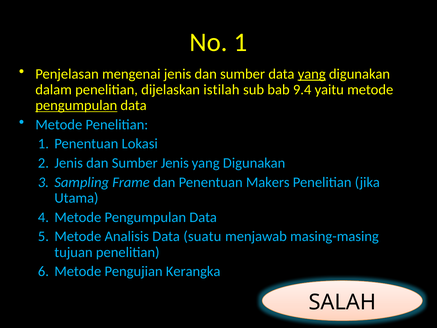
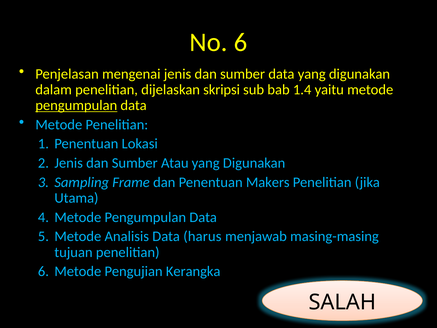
No 1: 1 -> 6 (240, 42)
yang underline: present -> none (312, 74)
istilah: istilah -> skripsi (222, 90)
9.4: 9.4 -> 1.4 (302, 90)
Sumber Jenis: Jenis -> Atau (175, 163)
suatu: suatu -> harus (202, 236)
